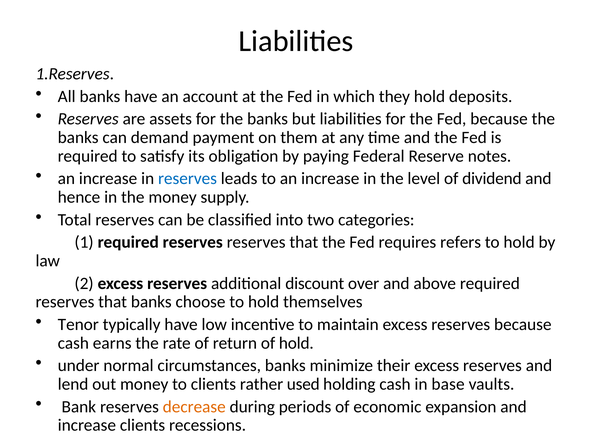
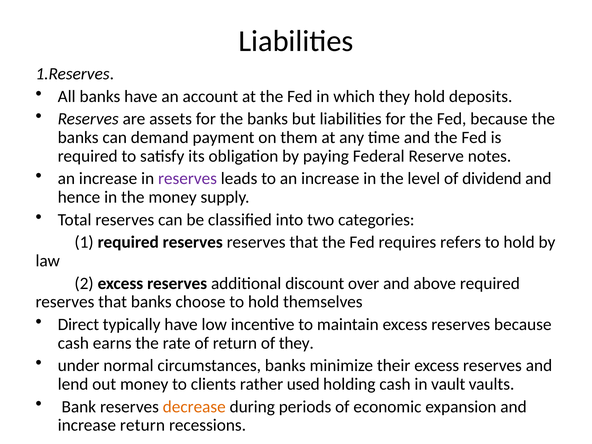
reserves colour: blue -> purple (187, 179)
Tenor: Tenor -> Direct (78, 324)
of hold: hold -> they (296, 343)
base: base -> vault (448, 384)
increase clients: clients -> return (142, 425)
